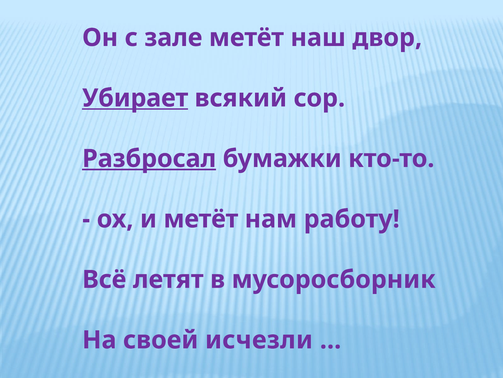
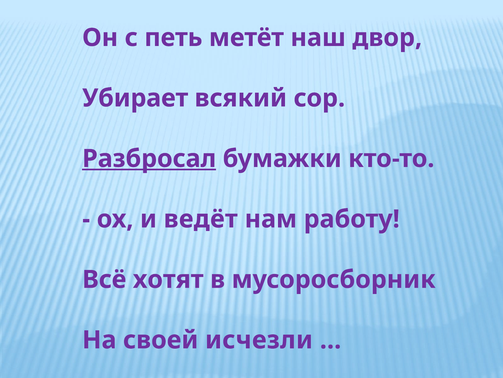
зале: зале -> петь (173, 38)
Убирает underline: present -> none (135, 98)
и метёт: метёт -> ведёт (201, 219)
летят: летят -> хотят (168, 279)
